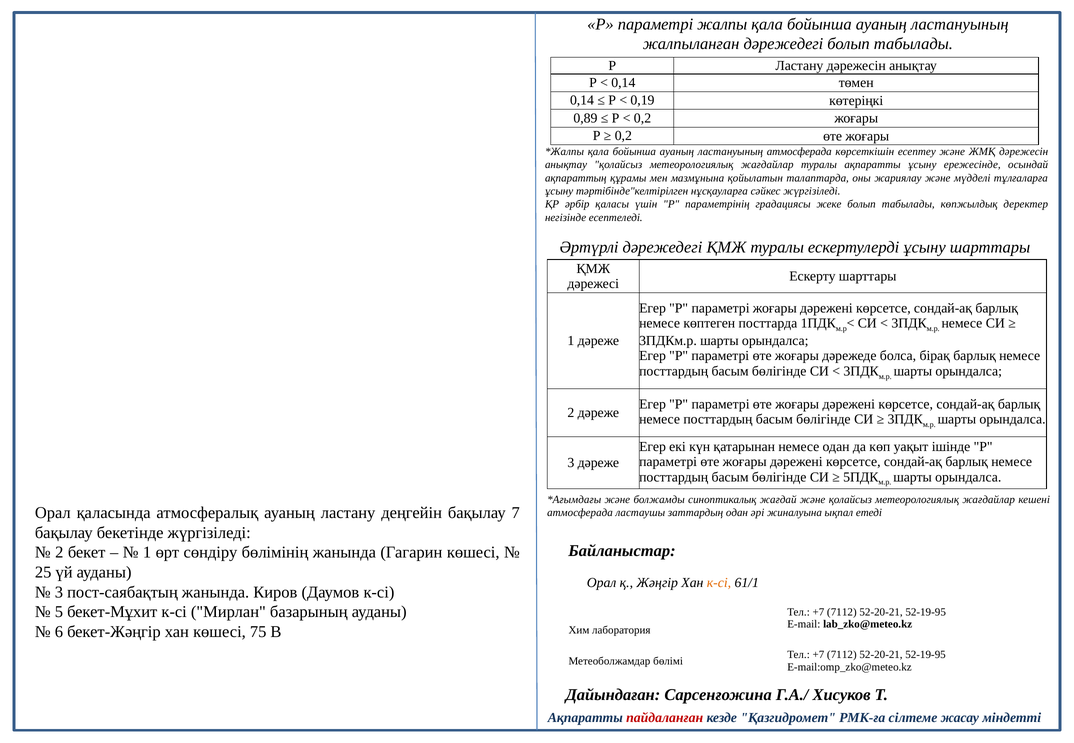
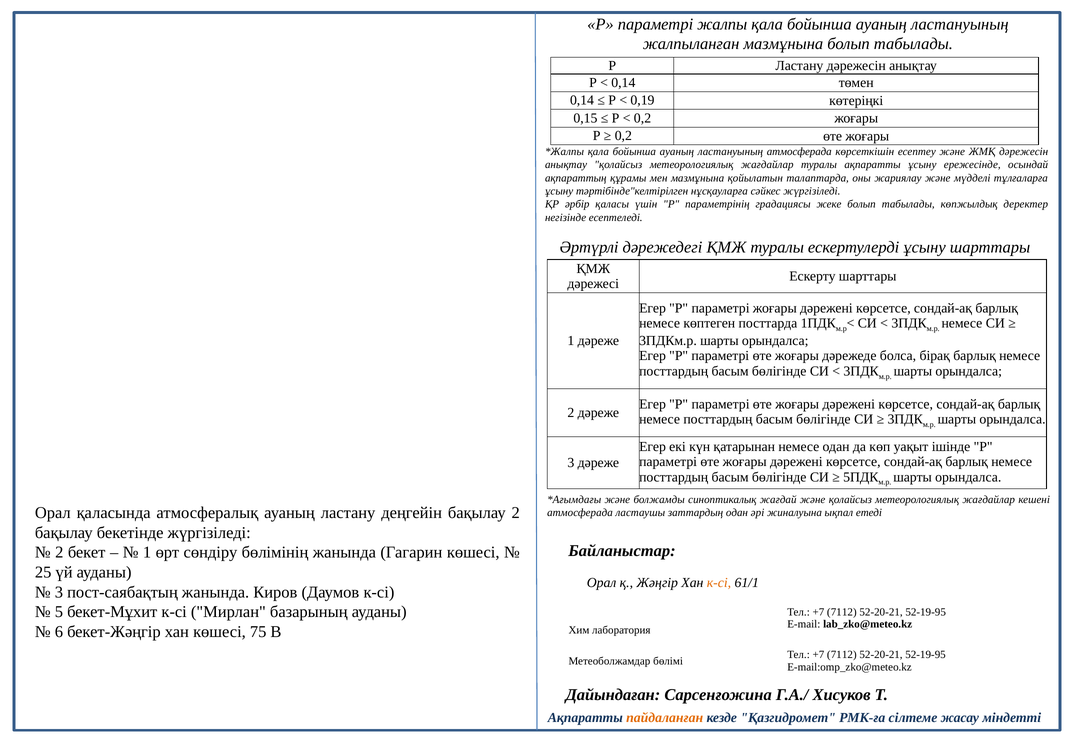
жалпыланған дәрежедегі: дәрежедегі -> мазмұнына (783, 44)
0,89: 0,89 -> 0,15 (585, 118)
бақылау 7: 7 -> 2 (516, 513)
пайдаланған colour: red -> orange (665, 718)
